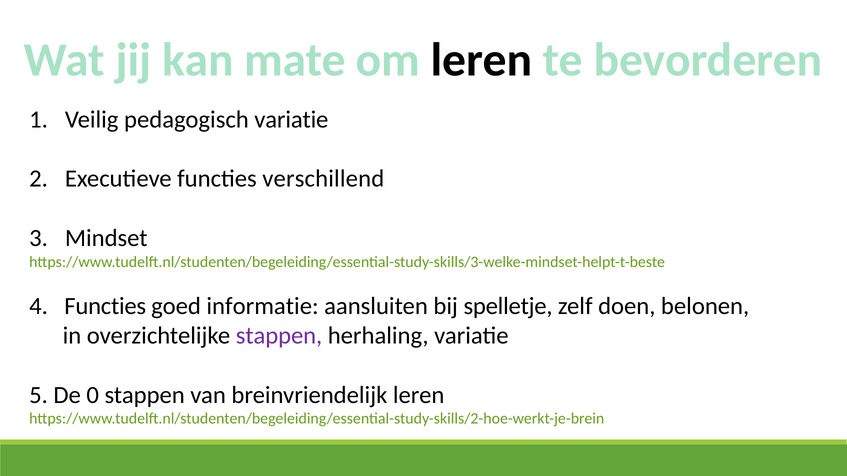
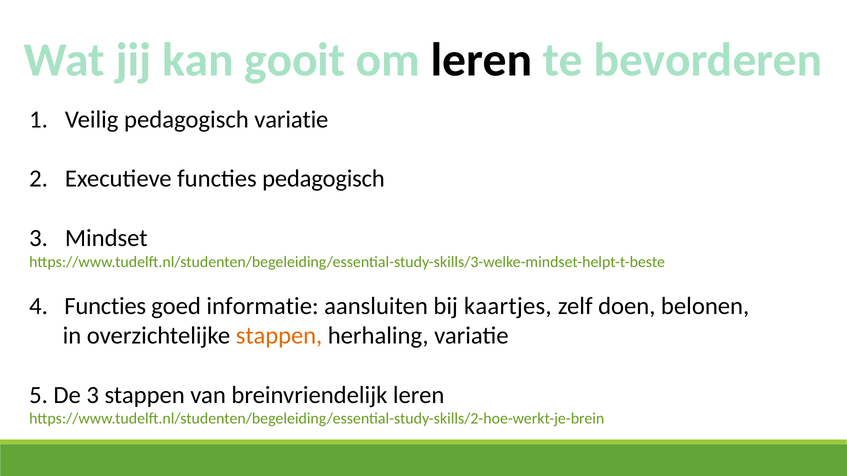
mate: mate -> gooit (295, 60)
functies verschillend: verschillend -> pedagogisch (323, 179)
spelletje: spelletje -> kaartjes (508, 306)
stappen colour: purple -> orange (279, 336)
De 0: 0 -> 3 (93, 395)
